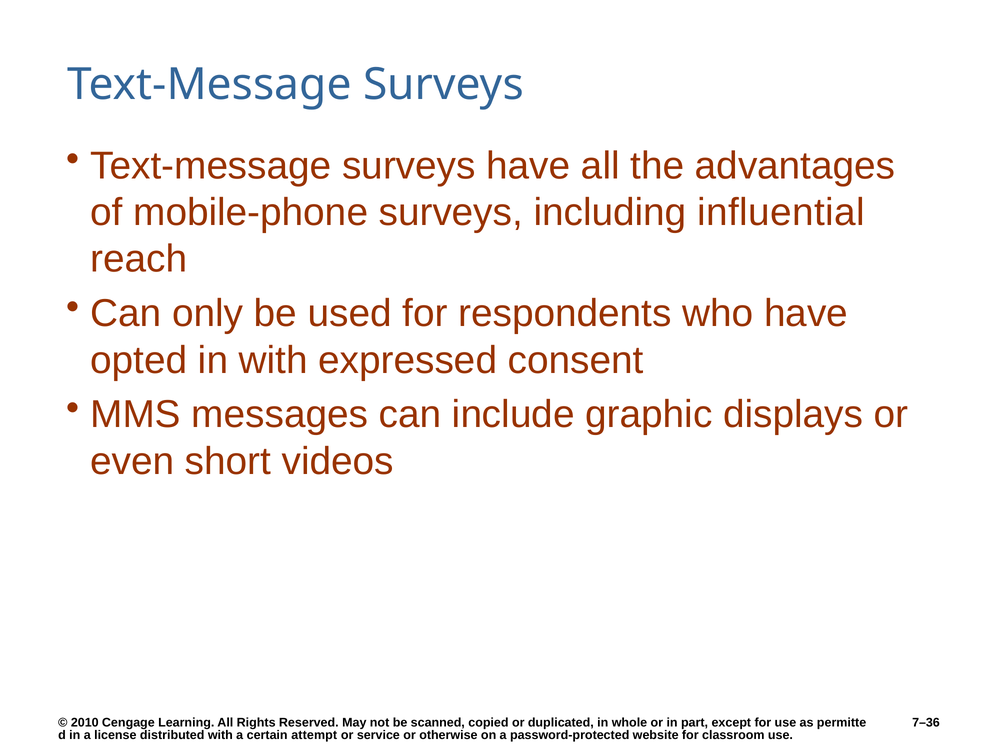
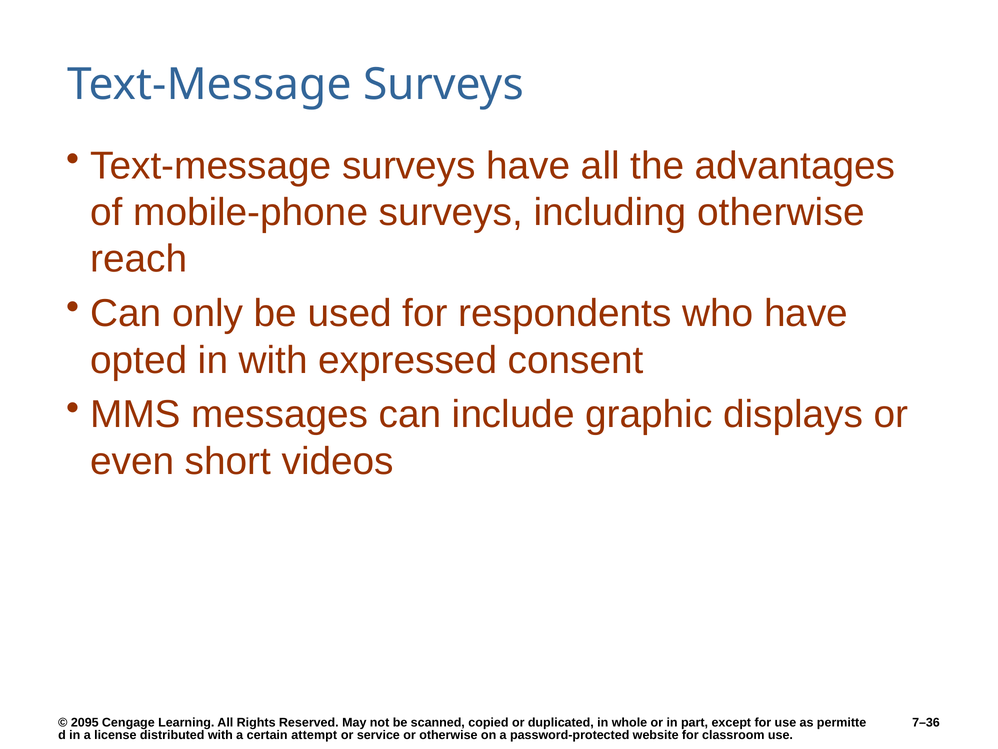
including influential: influential -> otherwise (781, 212)
2010: 2010 -> 2095 (85, 722)
